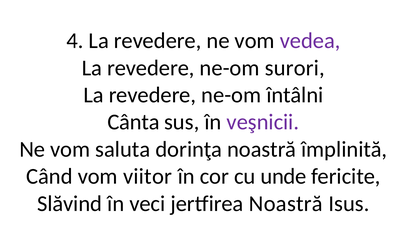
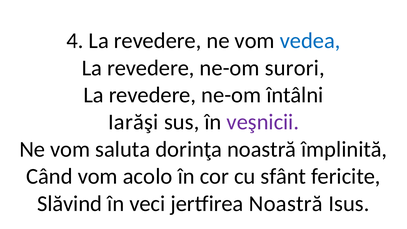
vedea colour: purple -> blue (310, 41)
Cânta: Cânta -> Iarăşi (133, 122)
viitor: viitor -> acolo (148, 176)
unde: unde -> sfânt (283, 176)
